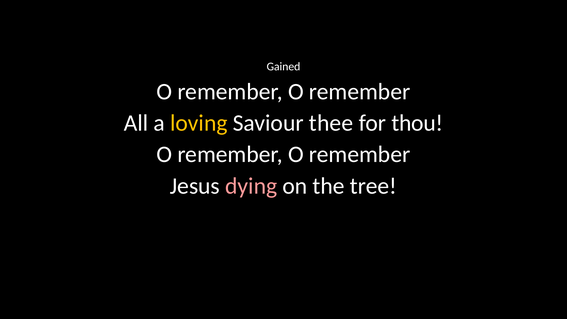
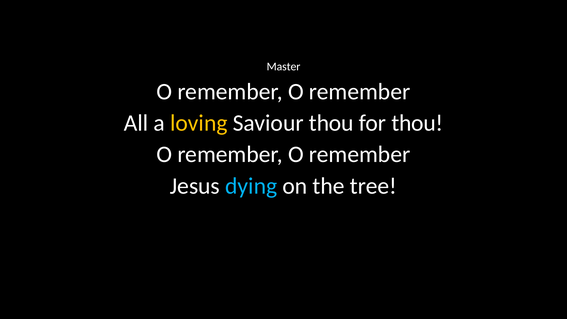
Gained: Gained -> Master (284, 67)
Saviour thee: thee -> thou (331, 123)
dying colour: pink -> light blue (251, 186)
